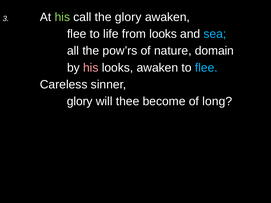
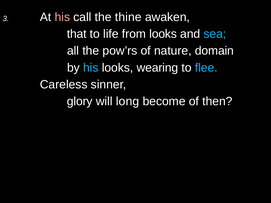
his colour: light green -> pink (62, 17)
the glory: glory -> thine (128, 17)
flee: flee -> that (77, 34)
his colour: pink -> light blue (91, 68)
looks awaken: awaken -> wearing (157, 68)
thee: thee -> long (128, 101)
long: long -> then (217, 101)
